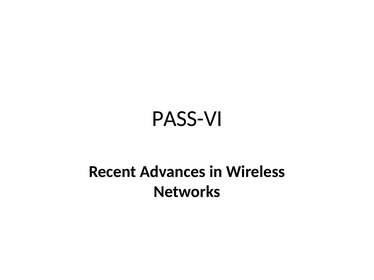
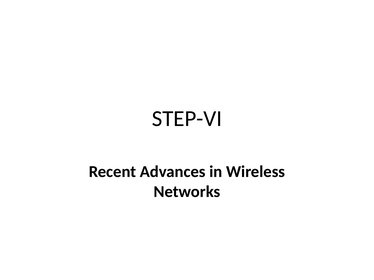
PASS-VI: PASS-VI -> STEP-VI (187, 119)
